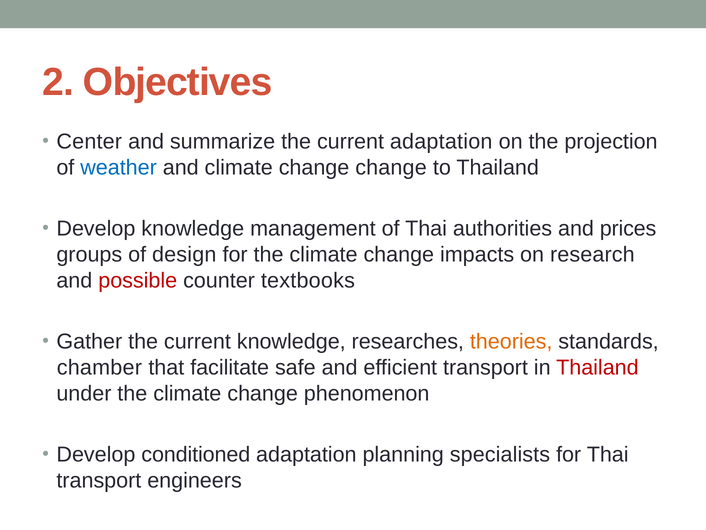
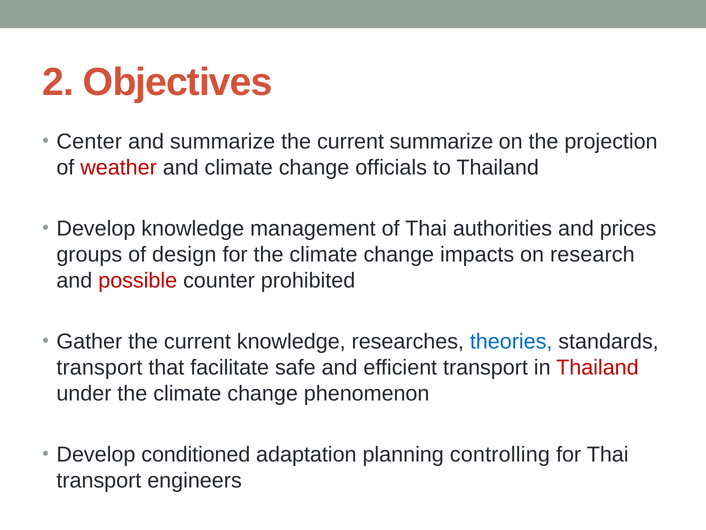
current adaptation: adaptation -> summarize (441, 142)
weather colour: blue -> red (119, 167)
change change: change -> officials (391, 167)
textbooks: textbooks -> prohibited (308, 280)
theories colour: orange -> blue (511, 341)
chamber: chamber -> transport (99, 367)
specialists: specialists -> controlling (500, 454)
